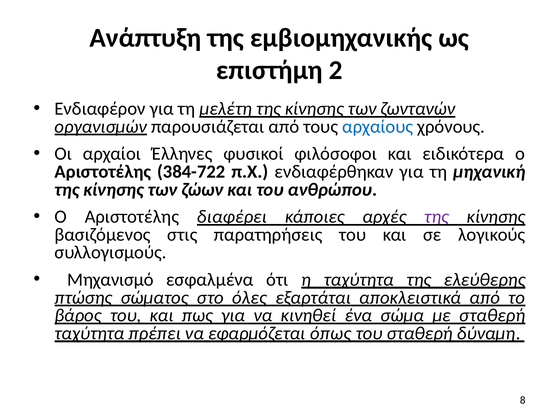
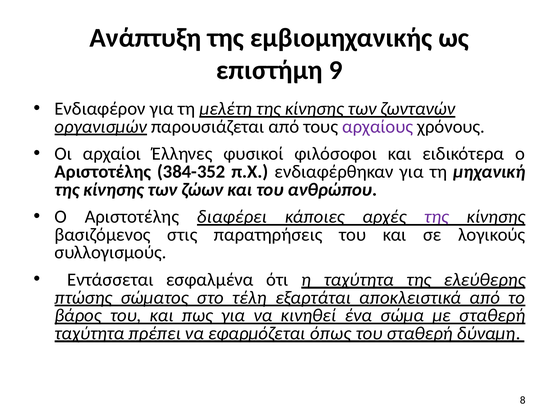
2: 2 -> 9 (336, 70)
αρχαίους colour: blue -> purple (378, 127)
384-722: 384-722 -> 384-352 (191, 172)
Μηχανισμό: Μηχανισμό -> Εντάσσεται (110, 280)
όλες: όλες -> τέλη (249, 298)
